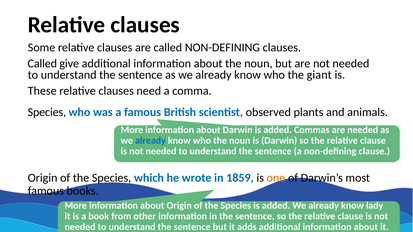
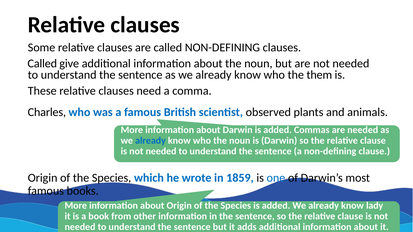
giant: giant -> them (319, 75)
Species: Species -> Charles (47, 112)
one colour: orange -> blue (276, 178)
